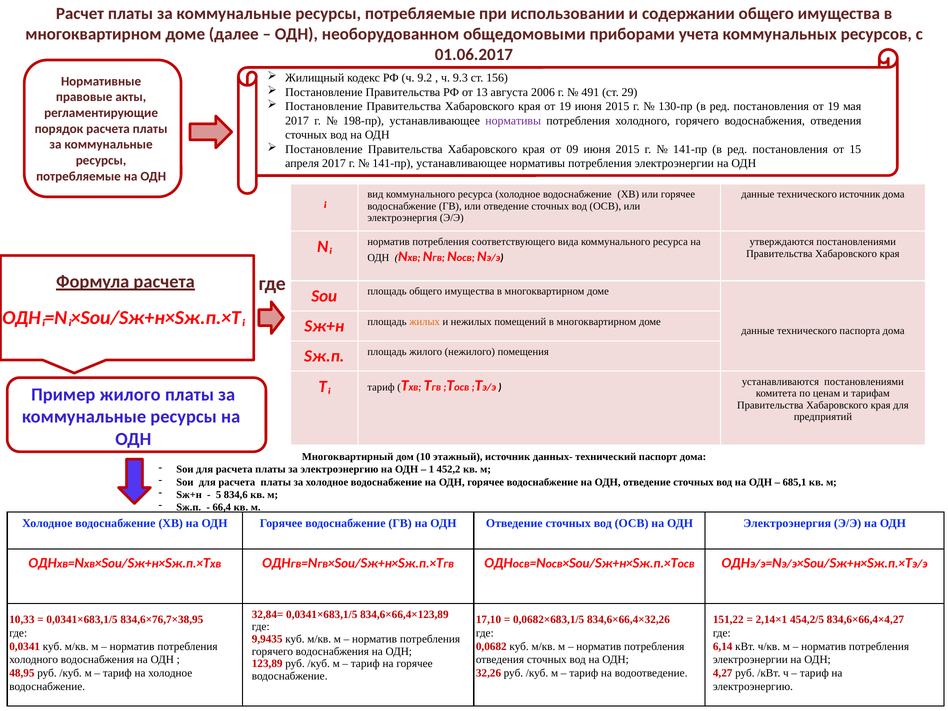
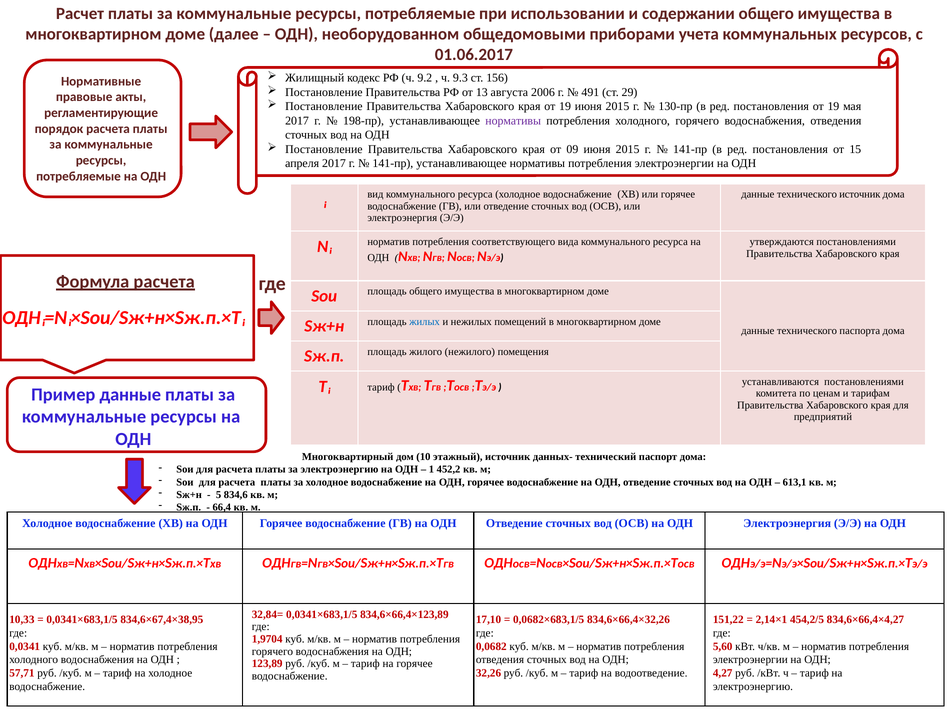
жилых colour: orange -> blue (425, 322)
Пример жилого: жилого -> данные (130, 395)
685,1: 685,1 -> 613,1 (795, 482)
834,6×76,7×38,95: 834,6×76,7×38,95 -> 834,6×67,4×38,95 (162, 619)
9,9435: 9,9435 -> 1,9704 (267, 639)
6,14: 6,14 -> 5,60 (723, 646)
48,95: 48,95 -> 57,71 (22, 673)
